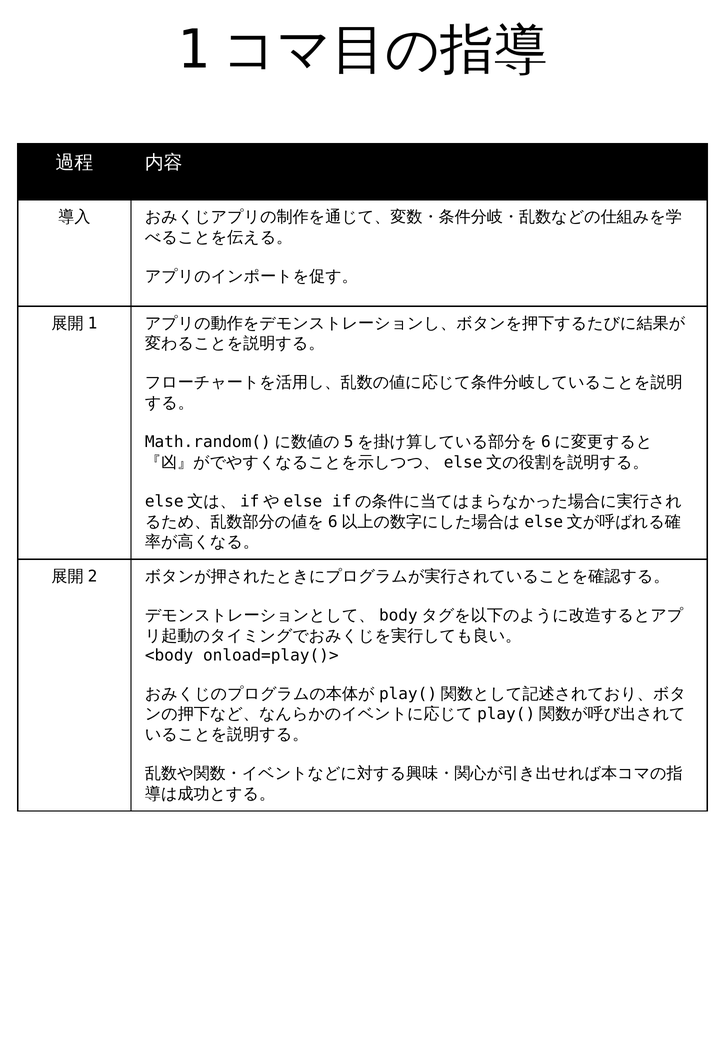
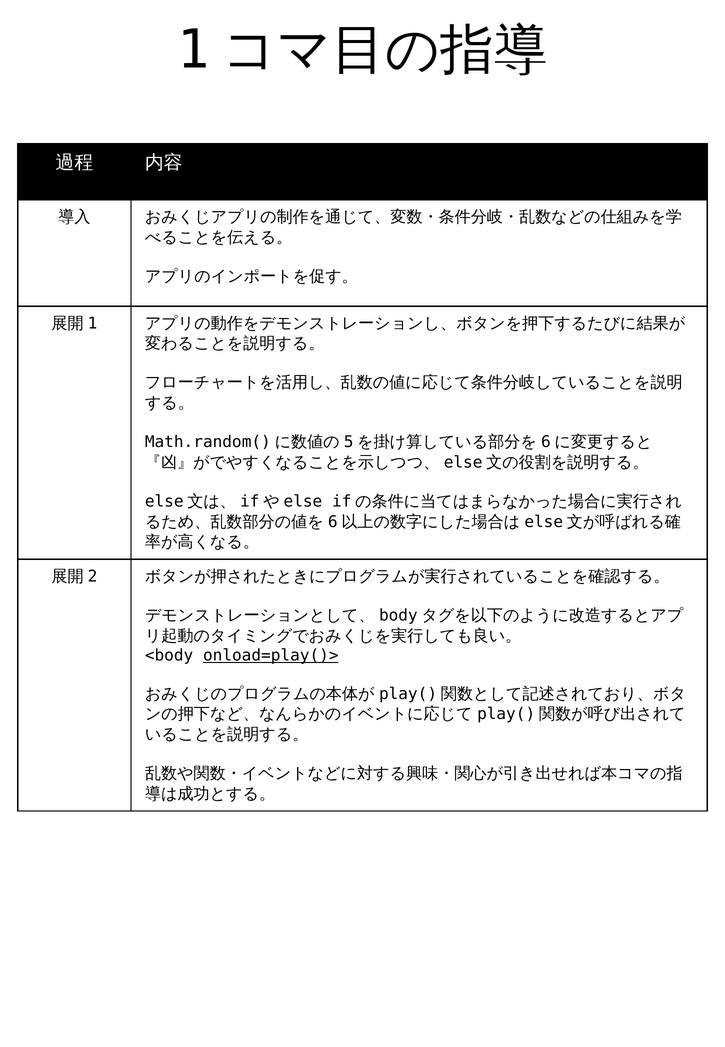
onload=play()> underline: none -> present (271, 656)
